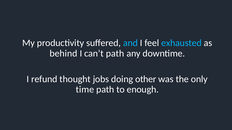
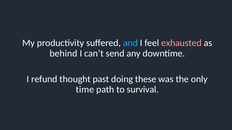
exhausted colour: light blue -> pink (181, 43)
can’t path: path -> send (115, 54)
jobs: jobs -> past (101, 79)
other: other -> these (146, 79)
enough: enough -> survival (143, 90)
